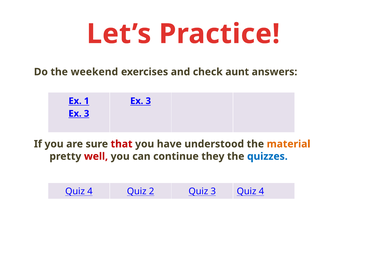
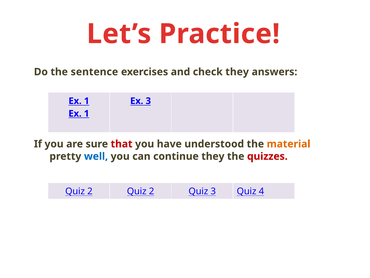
weekend: weekend -> sentence (94, 72)
check aunt: aunt -> they (237, 72)
3: 3 -> 1 (87, 113)
well colour: red -> blue (96, 156)
quizzes colour: blue -> red (267, 156)
4: 4 -> 2 (90, 191)
